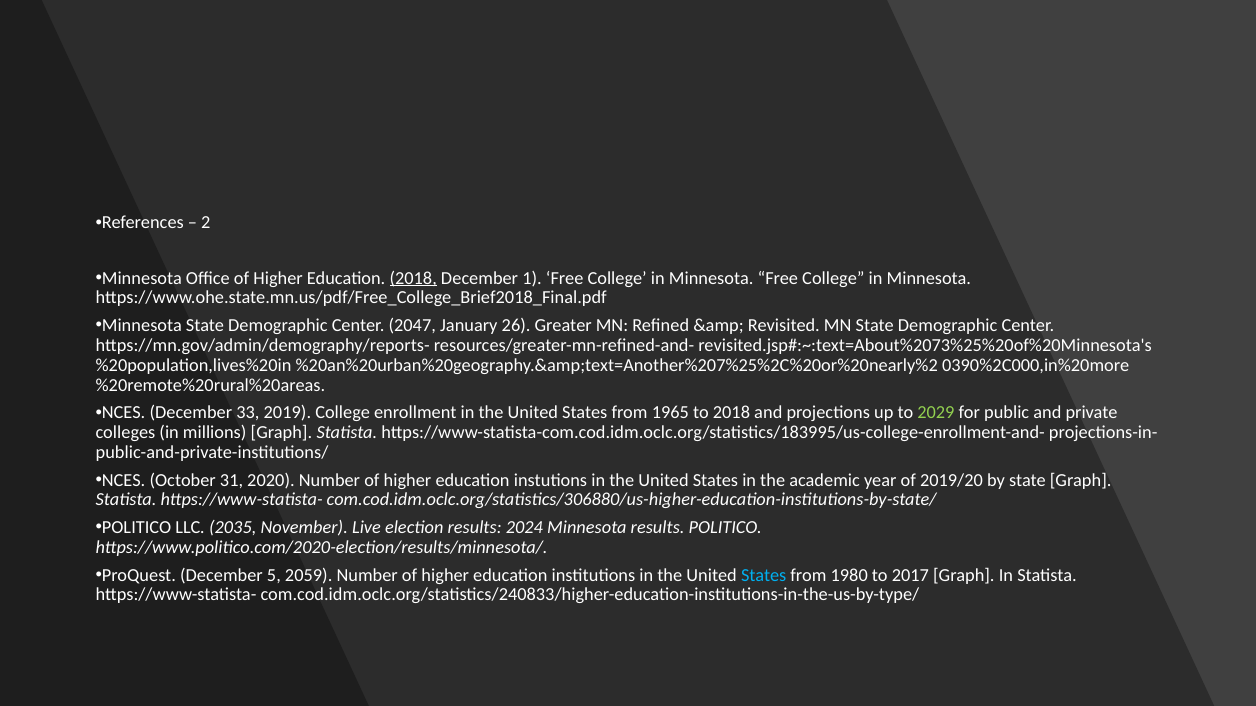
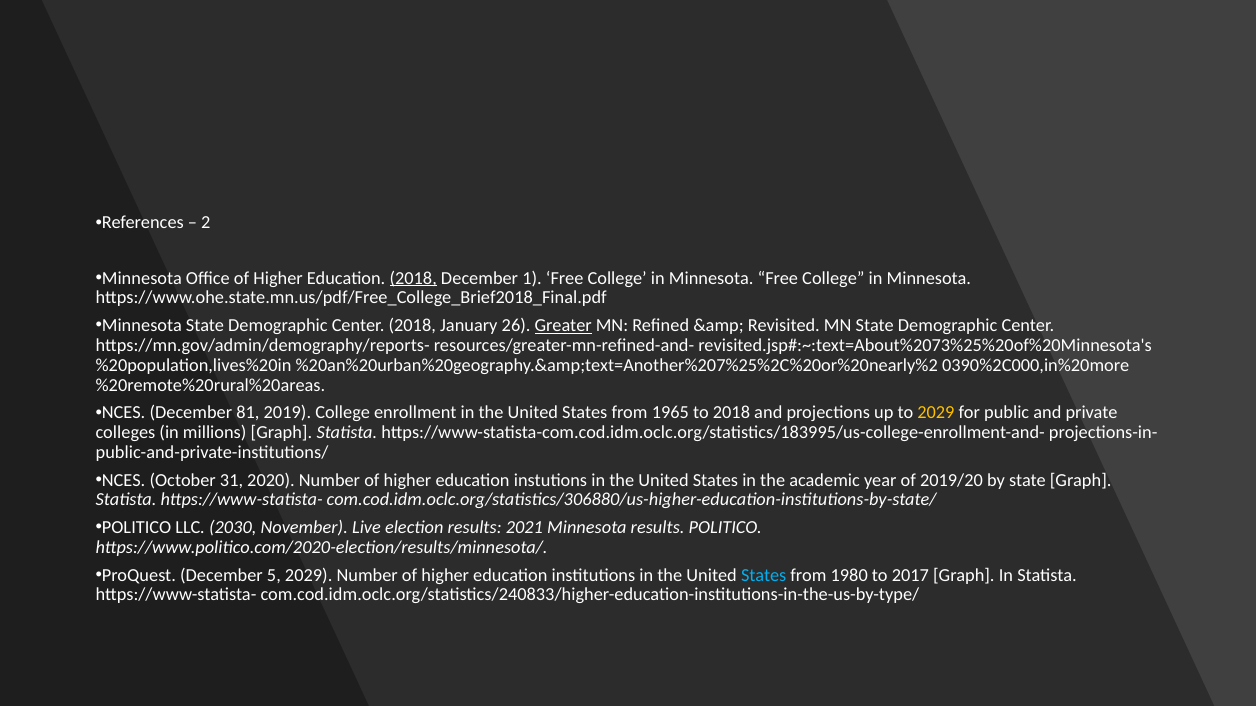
Center 2047: 2047 -> 2018 (412, 326)
Greater underline: none -> present (563, 326)
33: 33 -> 81 (248, 413)
2029 colour: light green -> yellow (936, 413)
2035: 2035 -> 2030 (233, 528)
2024: 2024 -> 2021 (524, 528)
5 2059: 2059 -> 2029 (309, 575)
